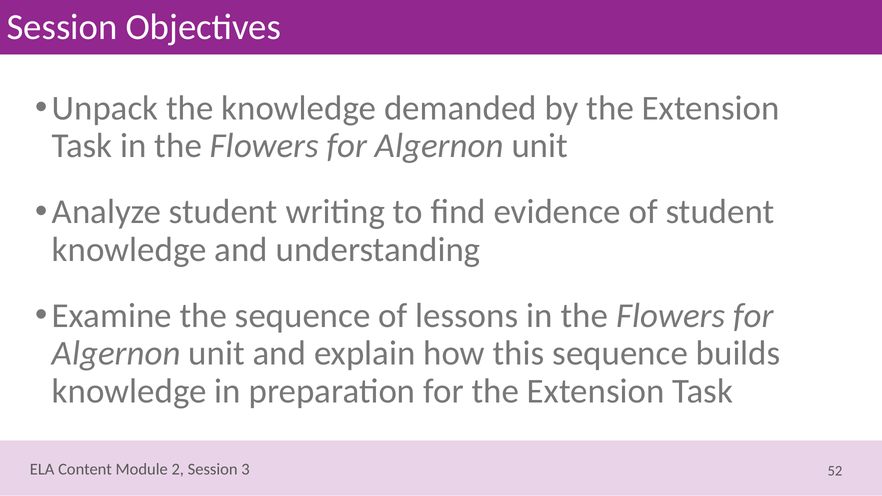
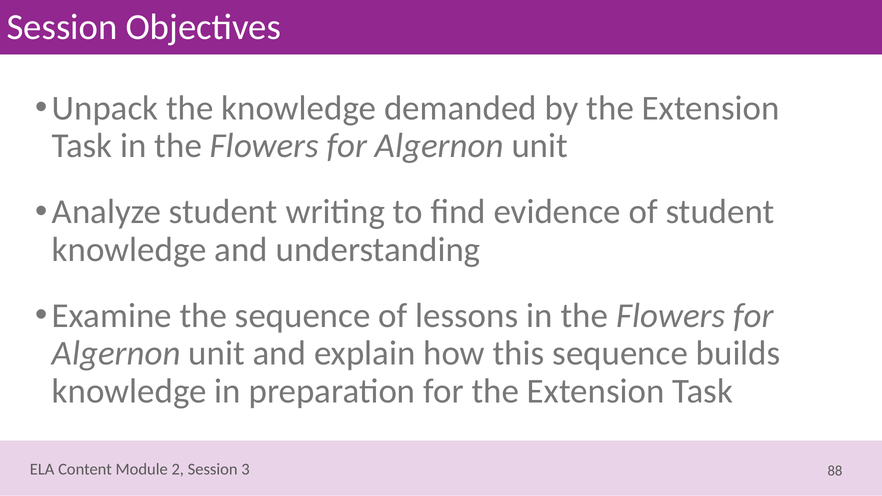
52: 52 -> 88 (835, 471)
